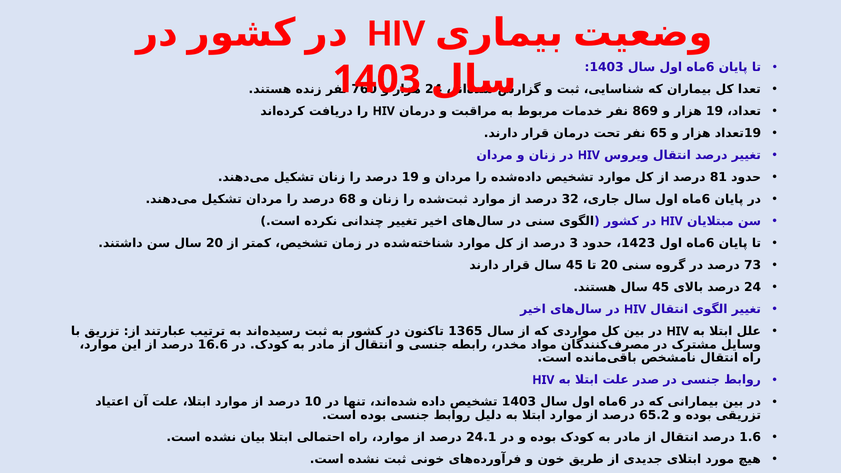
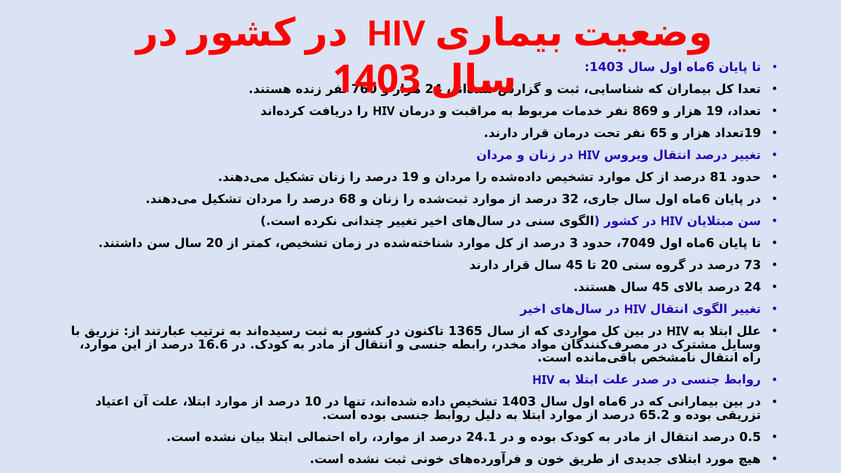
1423: 1423 -> 7049 (638, 243)
1.6: 1.6 -> 0.5 (750, 437)
